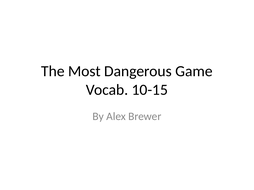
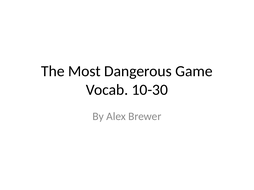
10-15: 10-15 -> 10-30 (150, 90)
